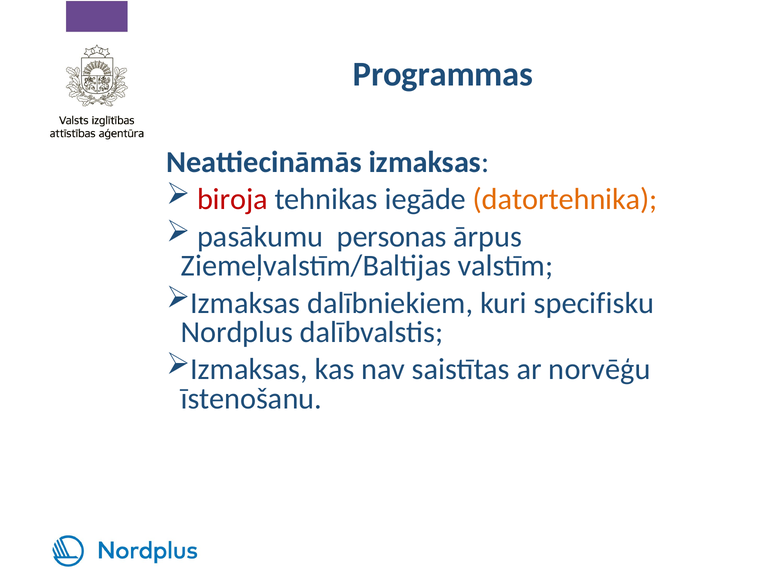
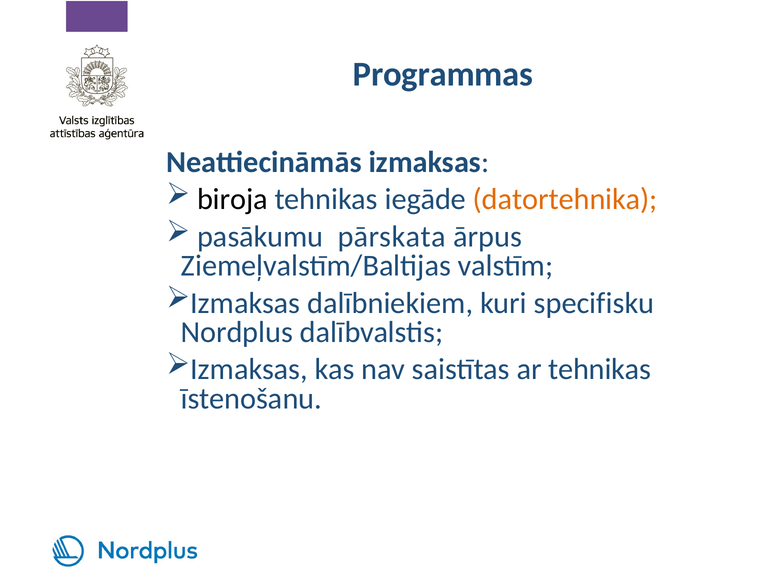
biroja colour: red -> black (232, 199)
personas: personas -> pārskata (392, 237)
ar norvēģu: norvēģu -> tehnikas (600, 369)
